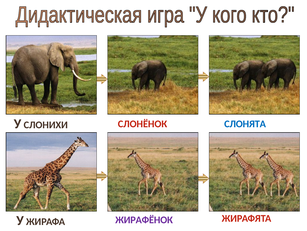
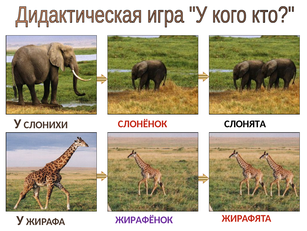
СЛОНЯТА colour: blue -> black (245, 123)
